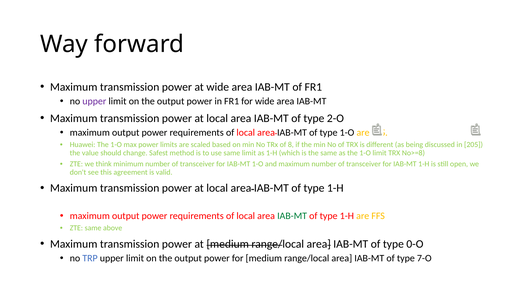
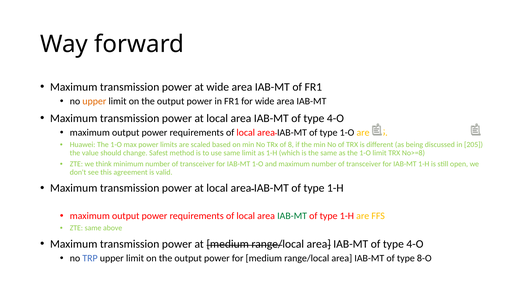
upper colour: purple -> orange (94, 101)
2-O: 2-O -> 4-O (335, 118)
0-O: 0-O -> 4-O (415, 244)
7-O: 7-O -> 8-O (424, 259)
